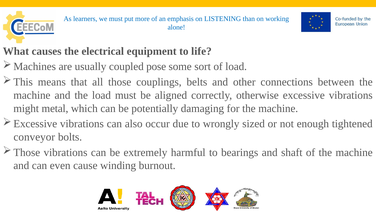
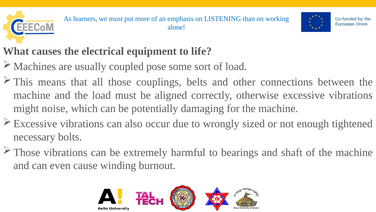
metal: metal -> noise (55, 108)
conveyor: conveyor -> necessary (34, 137)
